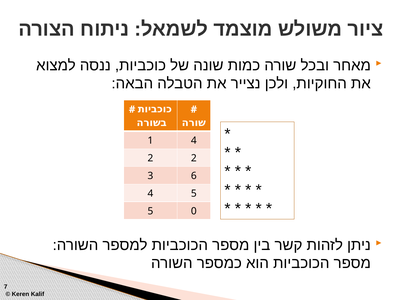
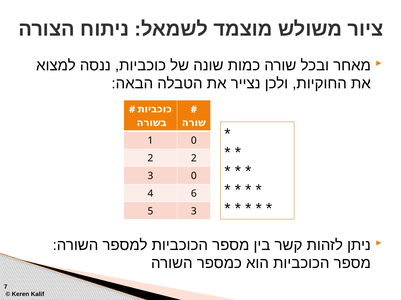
1 4: 4 -> 0 (194, 141)
3 6: 6 -> 0 (194, 176)
4 5: 5 -> 6 (194, 194)
5 0: 0 -> 3 (194, 212)
